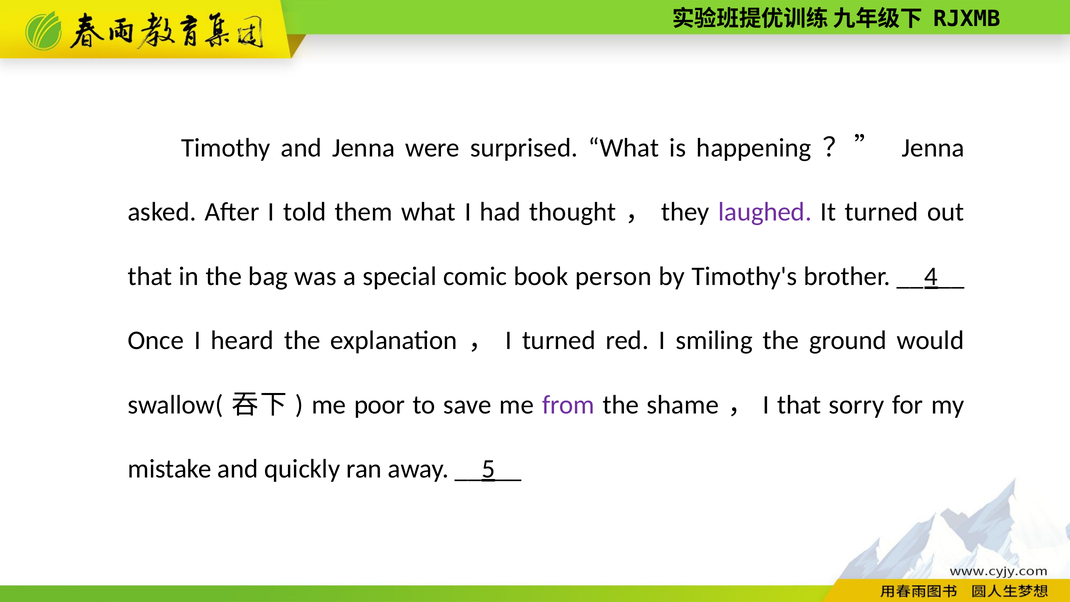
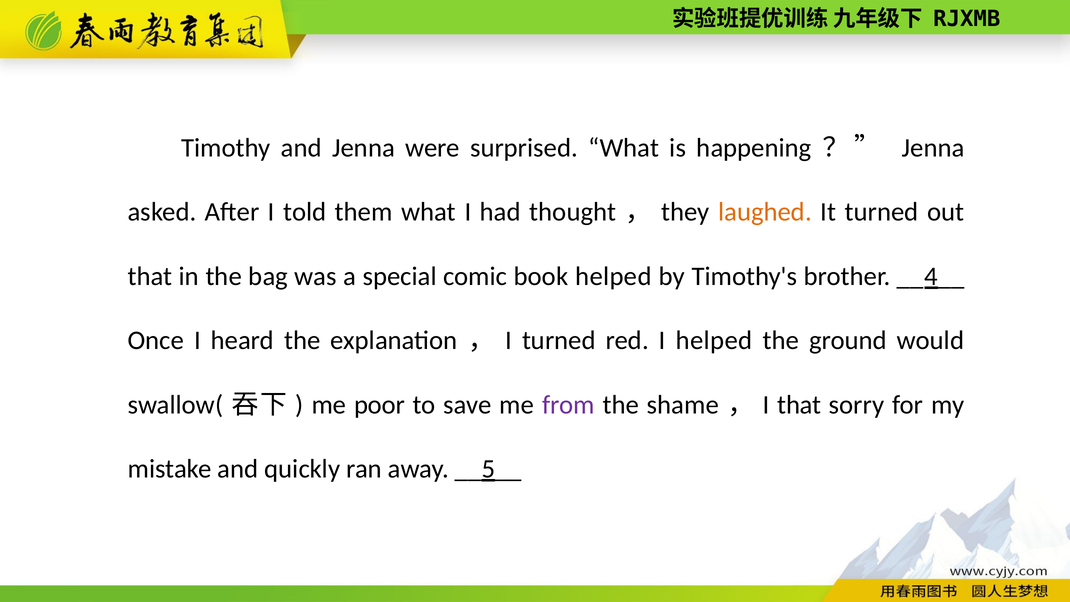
laughed colour: purple -> orange (765, 212)
book person: person -> helped (613, 276)
I smiling: smiling -> helped (714, 340)
